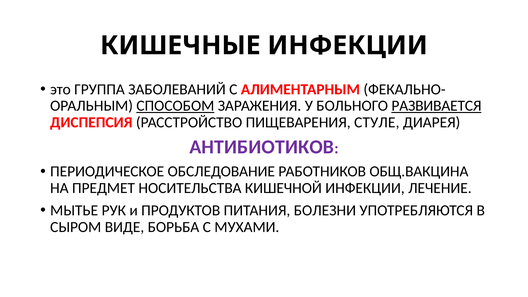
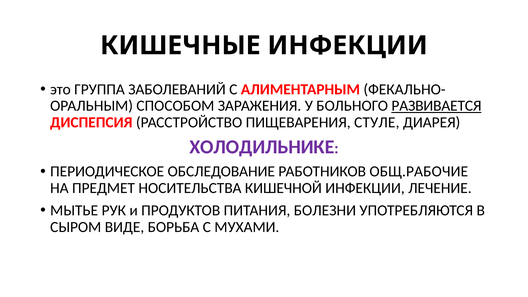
СПОСОБОМ underline: present -> none (175, 106)
АНТИБИОТИКОВ: АНТИБИОТИКОВ -> ХОЛОДИЛЬНИКЕ (262, 147)
ОБЩ.ВАКЦИНА: ОБЩ.ВАКЦИНА -> ОБЩ.РАБОЧИЕ (419, 172)
